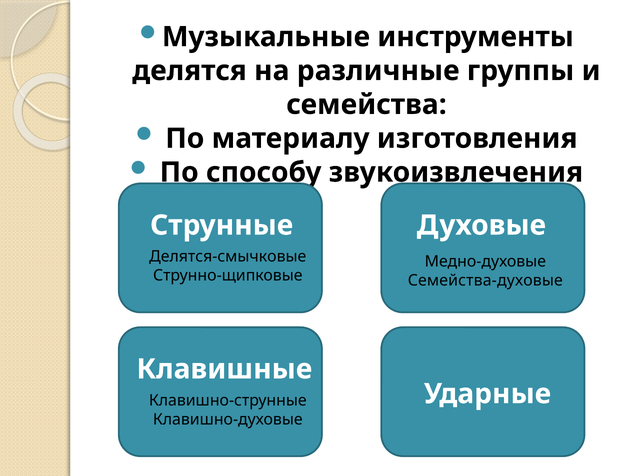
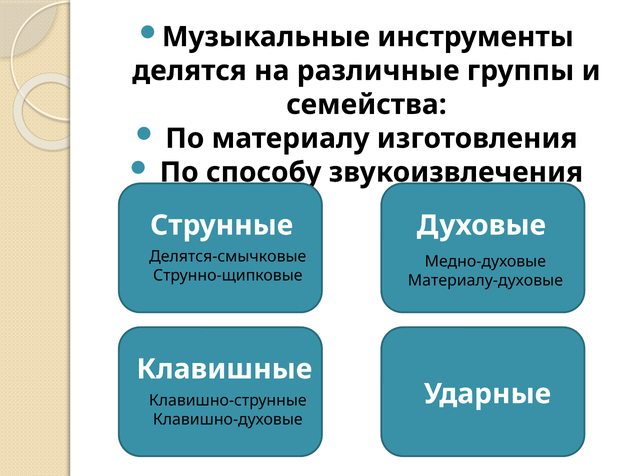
Семейства-духовые: Семейства-духовые -> Материалу-духовые (485, 280)
